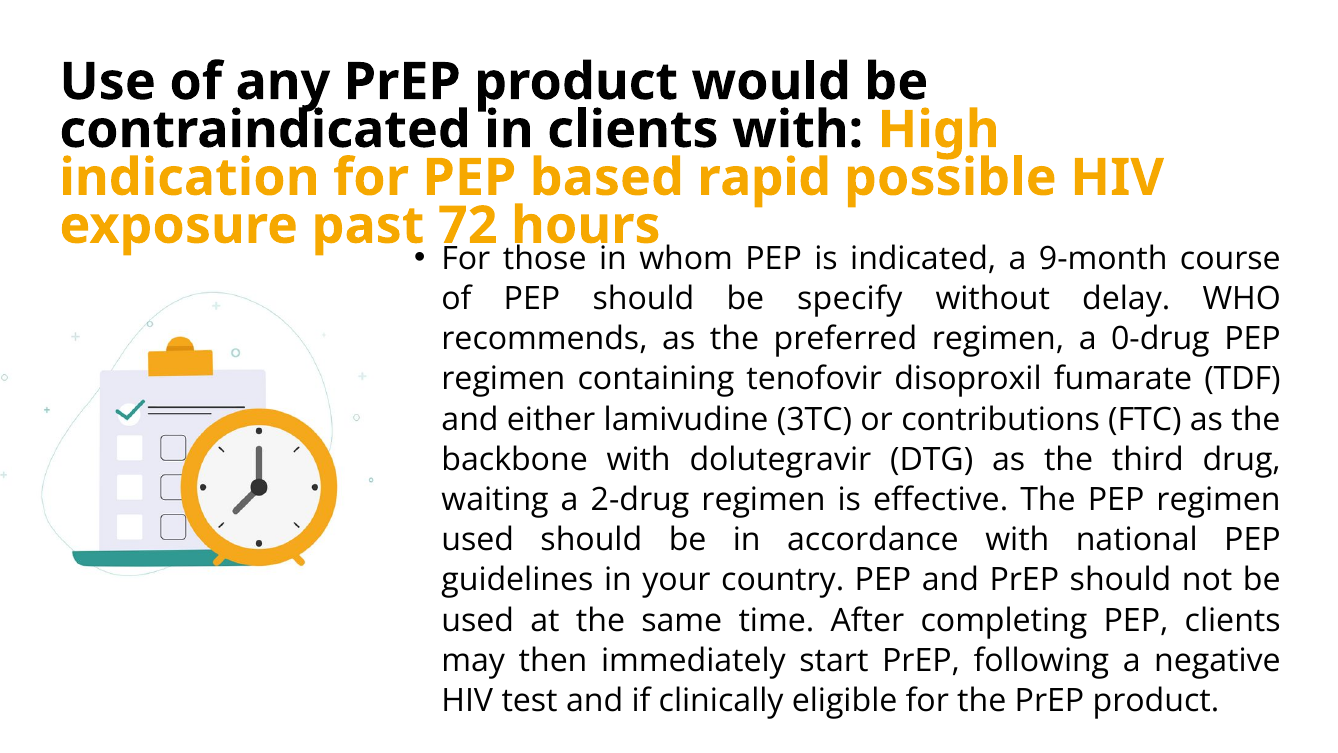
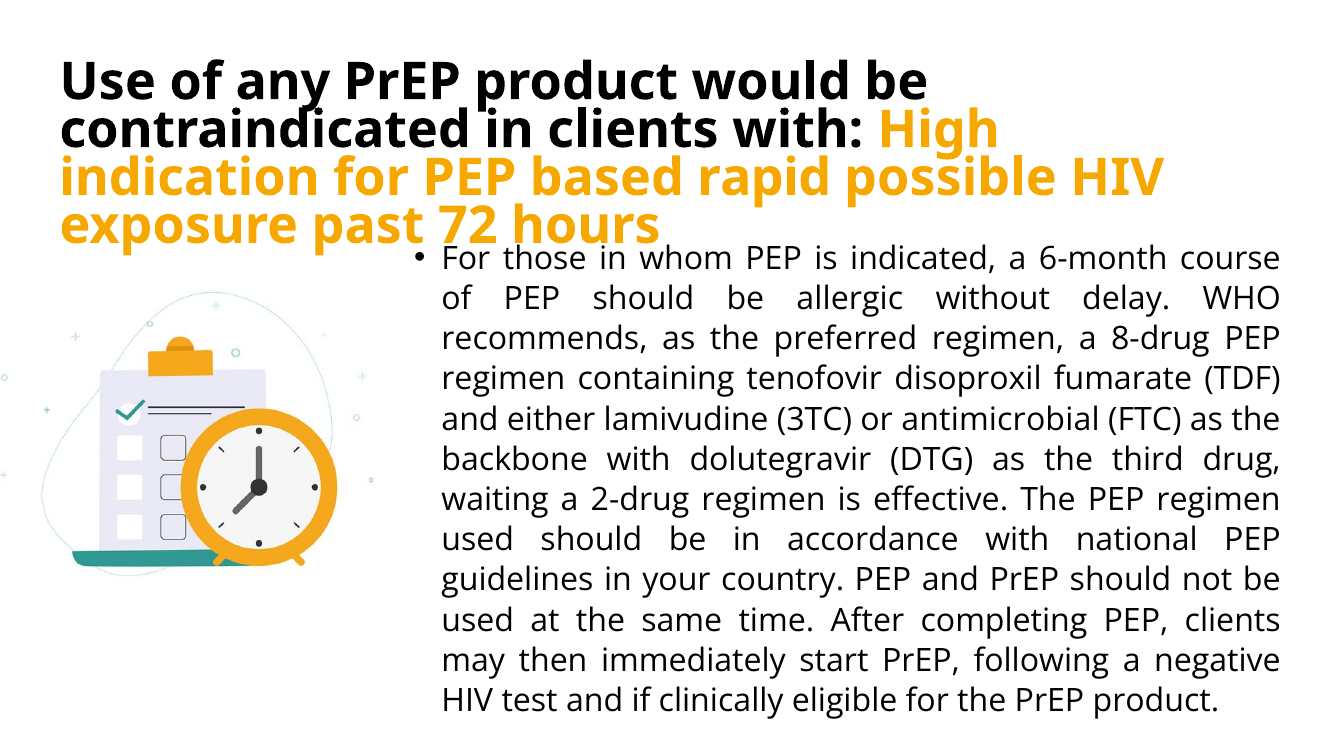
9-month: 9-month -> 6-month (1103, 258)
specify: specify -> allergic (850, 299)
0-drug: 0-drug -> 8-drug (1160, 339)
contributions: contributions -> antimicrobial (1000, 419)
